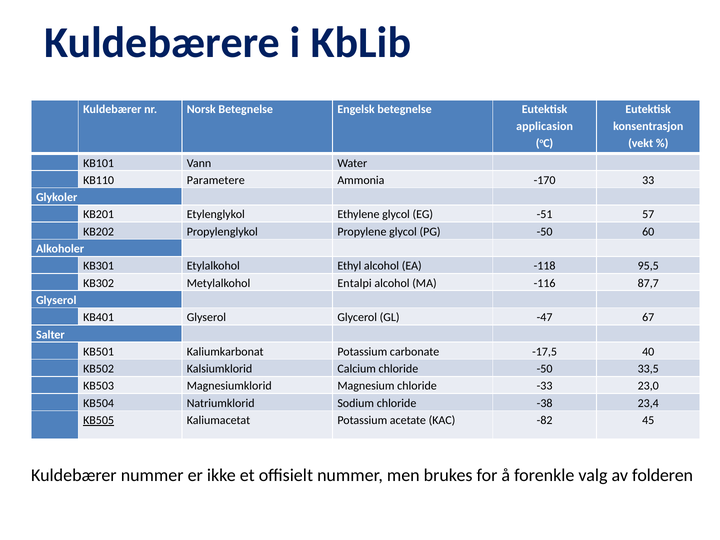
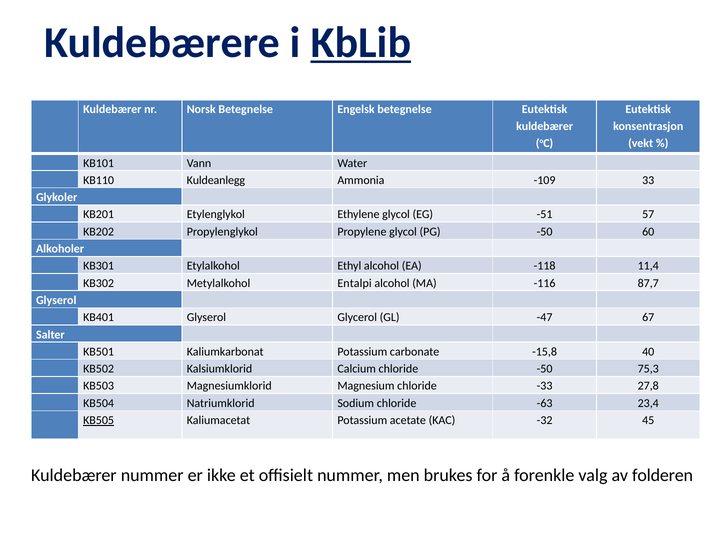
KbLib underline: none -> present (361, 43)
applicasion: applicasion -> kuldebærer (545, 126)
Parametere: Parametere -> Kuldeanlegg (216, 180)
-170: -170 -> -109 (545, 180)
95,5: 95,5 -> 11,4 (648, 266)
-17,5: -17,5 -> -15,8 (545, 352)
33,5: 33,5 -> 75,3 (648, 369)
23,0: 23,0 -> 27,8 (648, 386)
-38: -38 -> -63 (545, 403)
-82: -82 -> -32 (545, 420)
